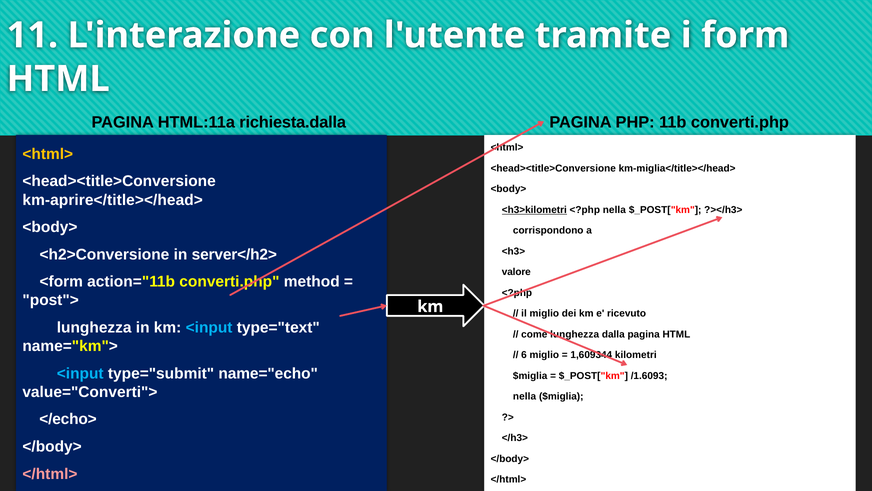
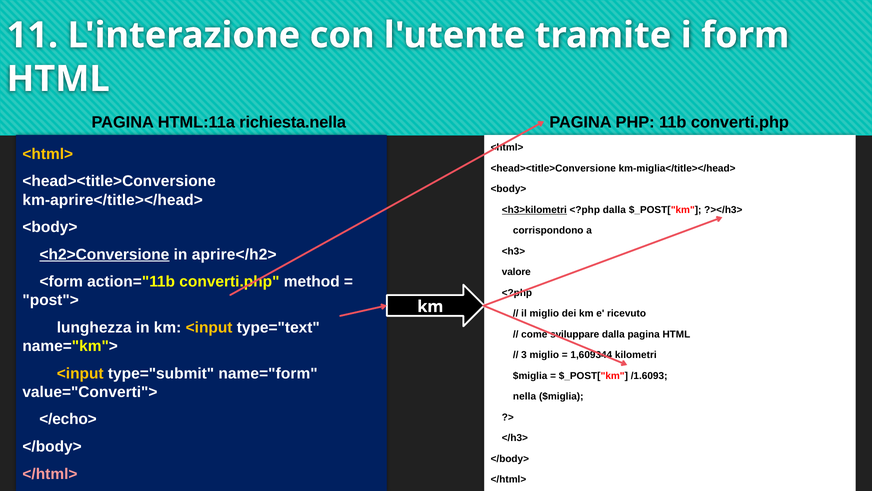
richiesta.dalla: richiesta.dalla -> richiesta.nella (293, 122)
<?php nella: nella -> dalla (614, 210)
<h2>Conversione underline: none -> present (104, 254)
server</h2>: server</h2> -> aprire</h2> (234, 254)
<input colour: light blue -> yellow (209, 327)
come lunghezza: lunghezza -> sviluppare (575, 334)
6: 6 -> 3 (524, 355)
<input colour: light blue -> yellow (80, 373)
name="echo: name="echo -> name="form (268, 373)
